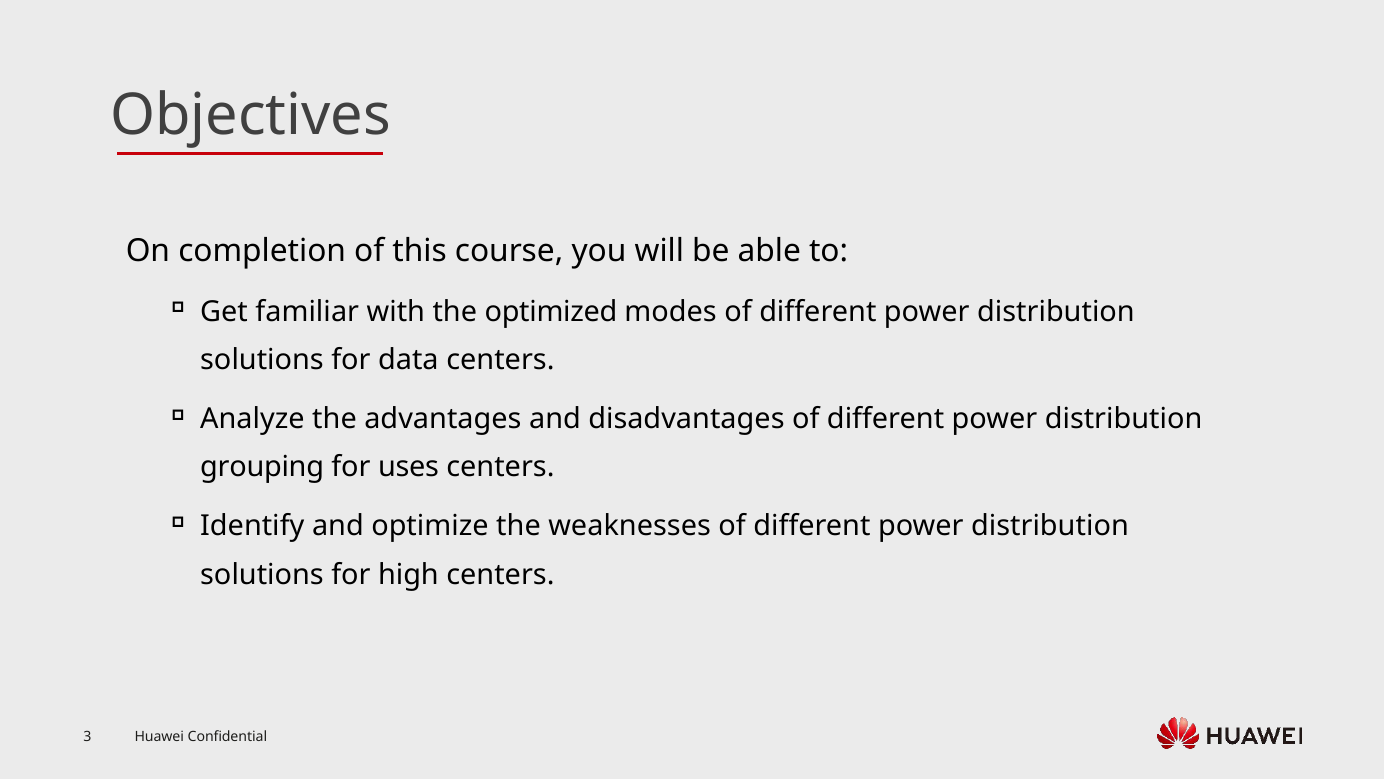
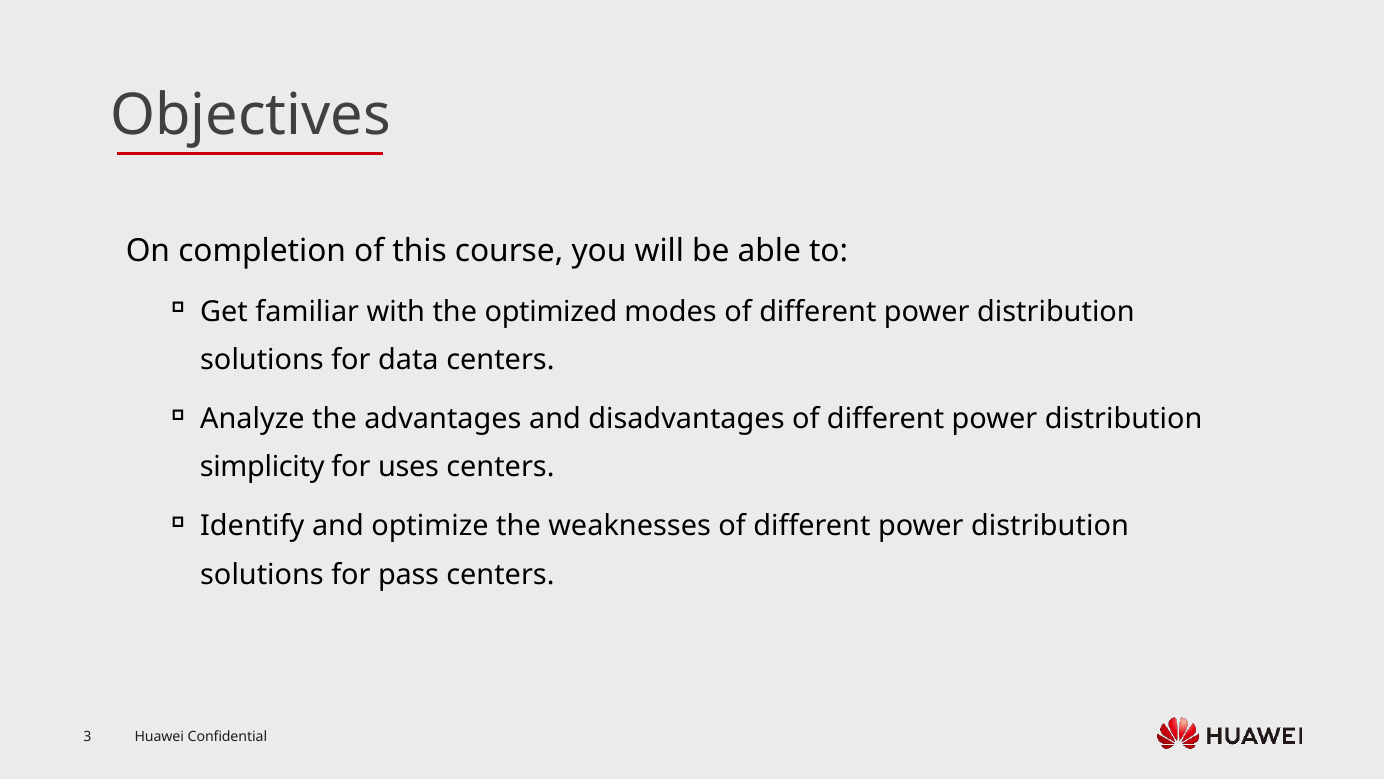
grouping: grouping -> simplicity (262, 467)
high: high -> pass (409, 574)
